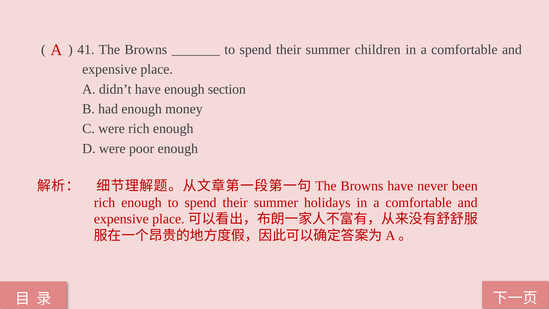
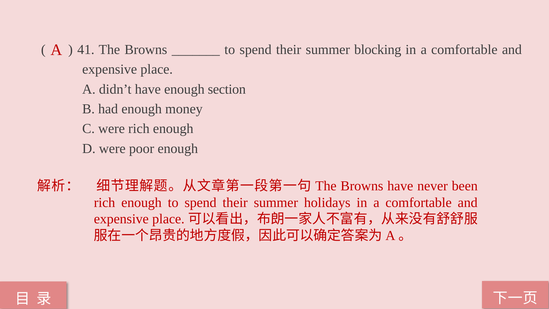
children: children -> blocking (378, 50)
